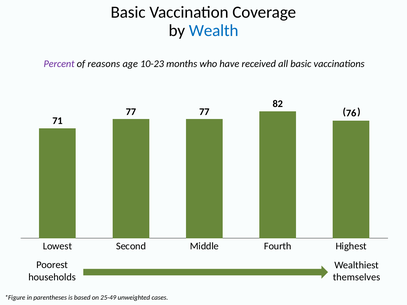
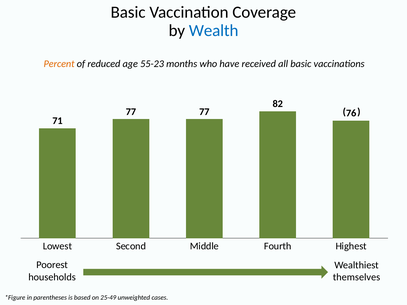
Percent colour: purple -> orange (59, 64)
reasons: reasons -> reduced (104, 64)
10-23: 10-23 -> 55-23 (152, 64)
